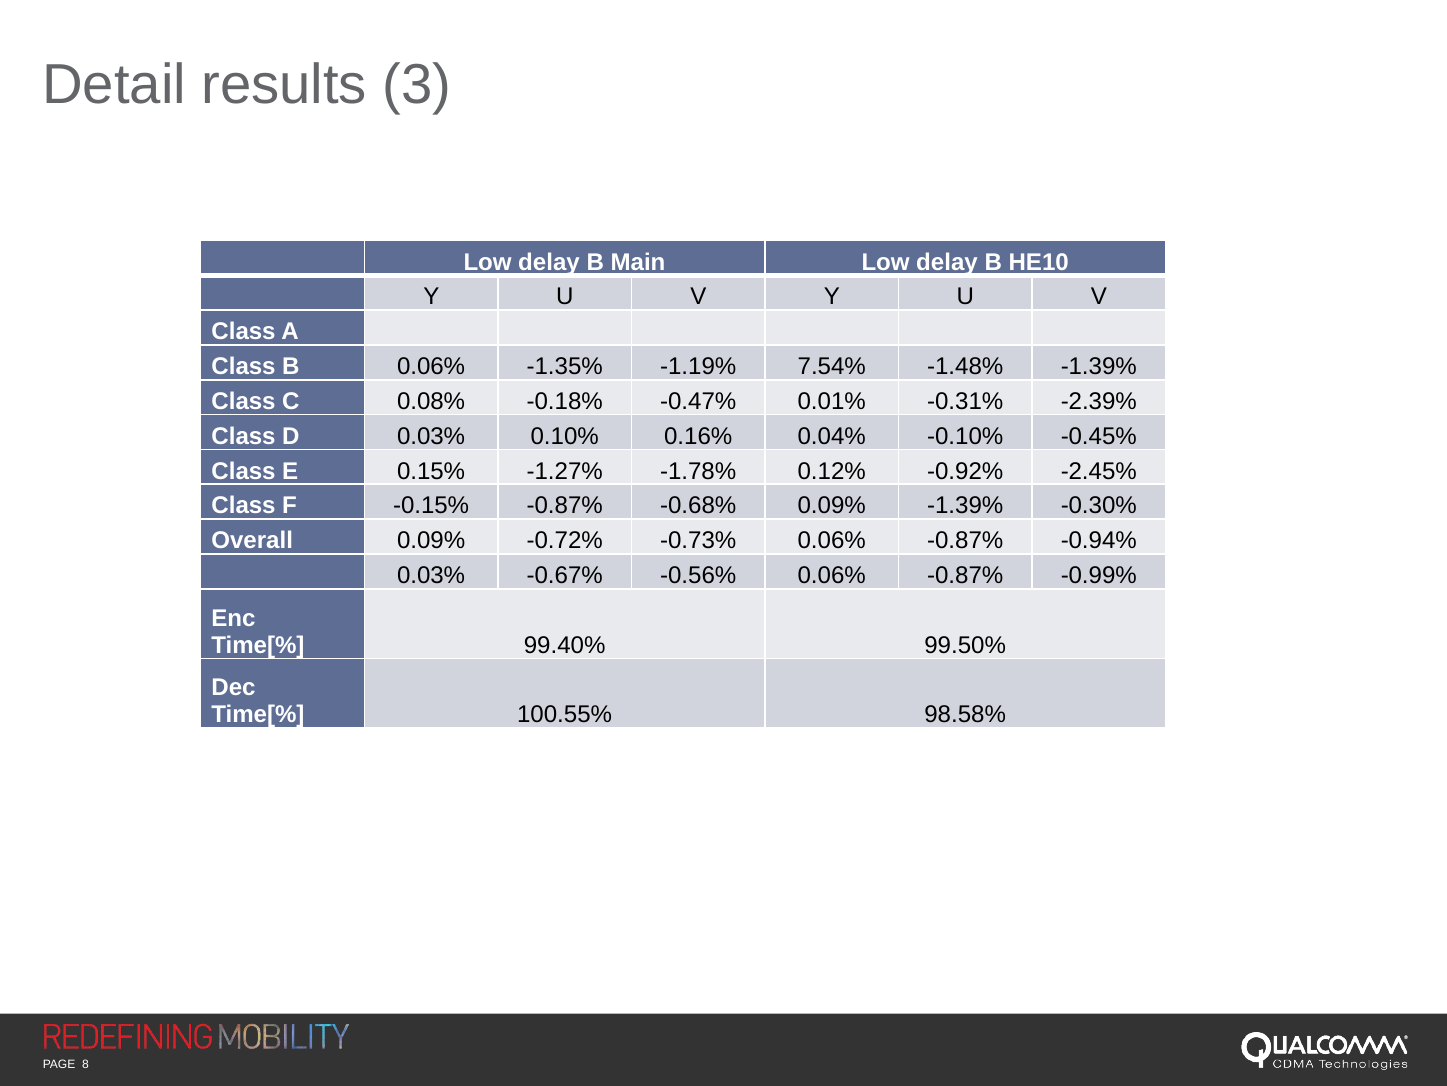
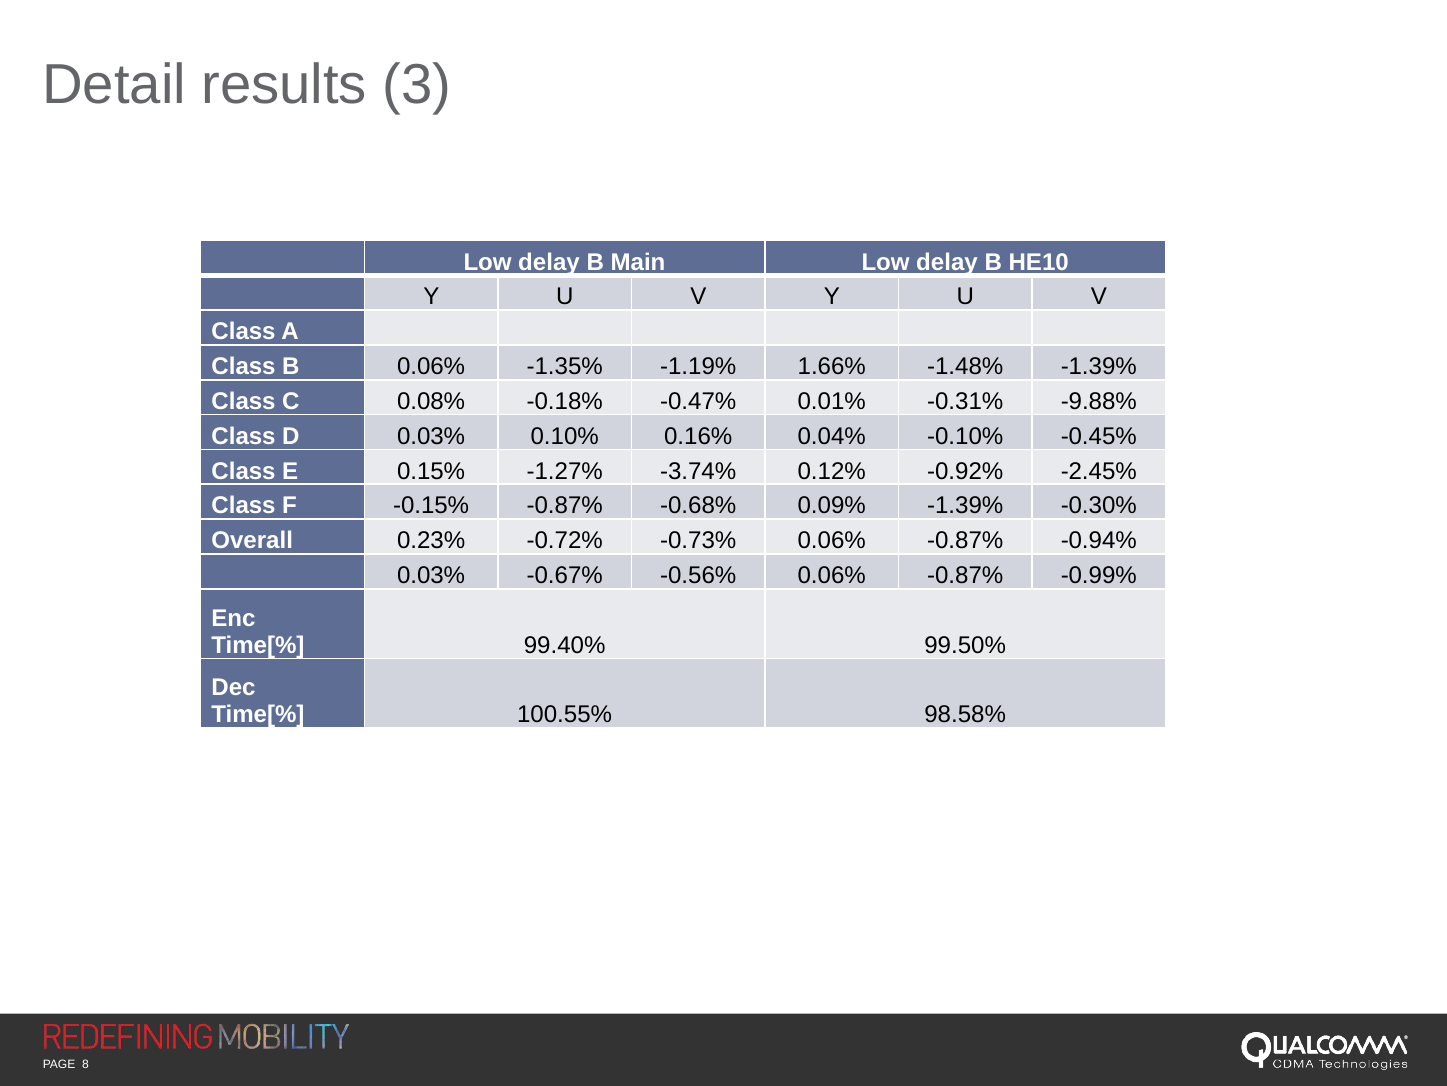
7.54%: 7.54% -> 1.66% (832, 366)
-2.39%: -2.39% -> -9.88% (1099, 401)
-1.78%: -1.78% -> -3.74% (698, 471)
Overall 0.09%: 0.09% -> 0.23% (431, 540)
